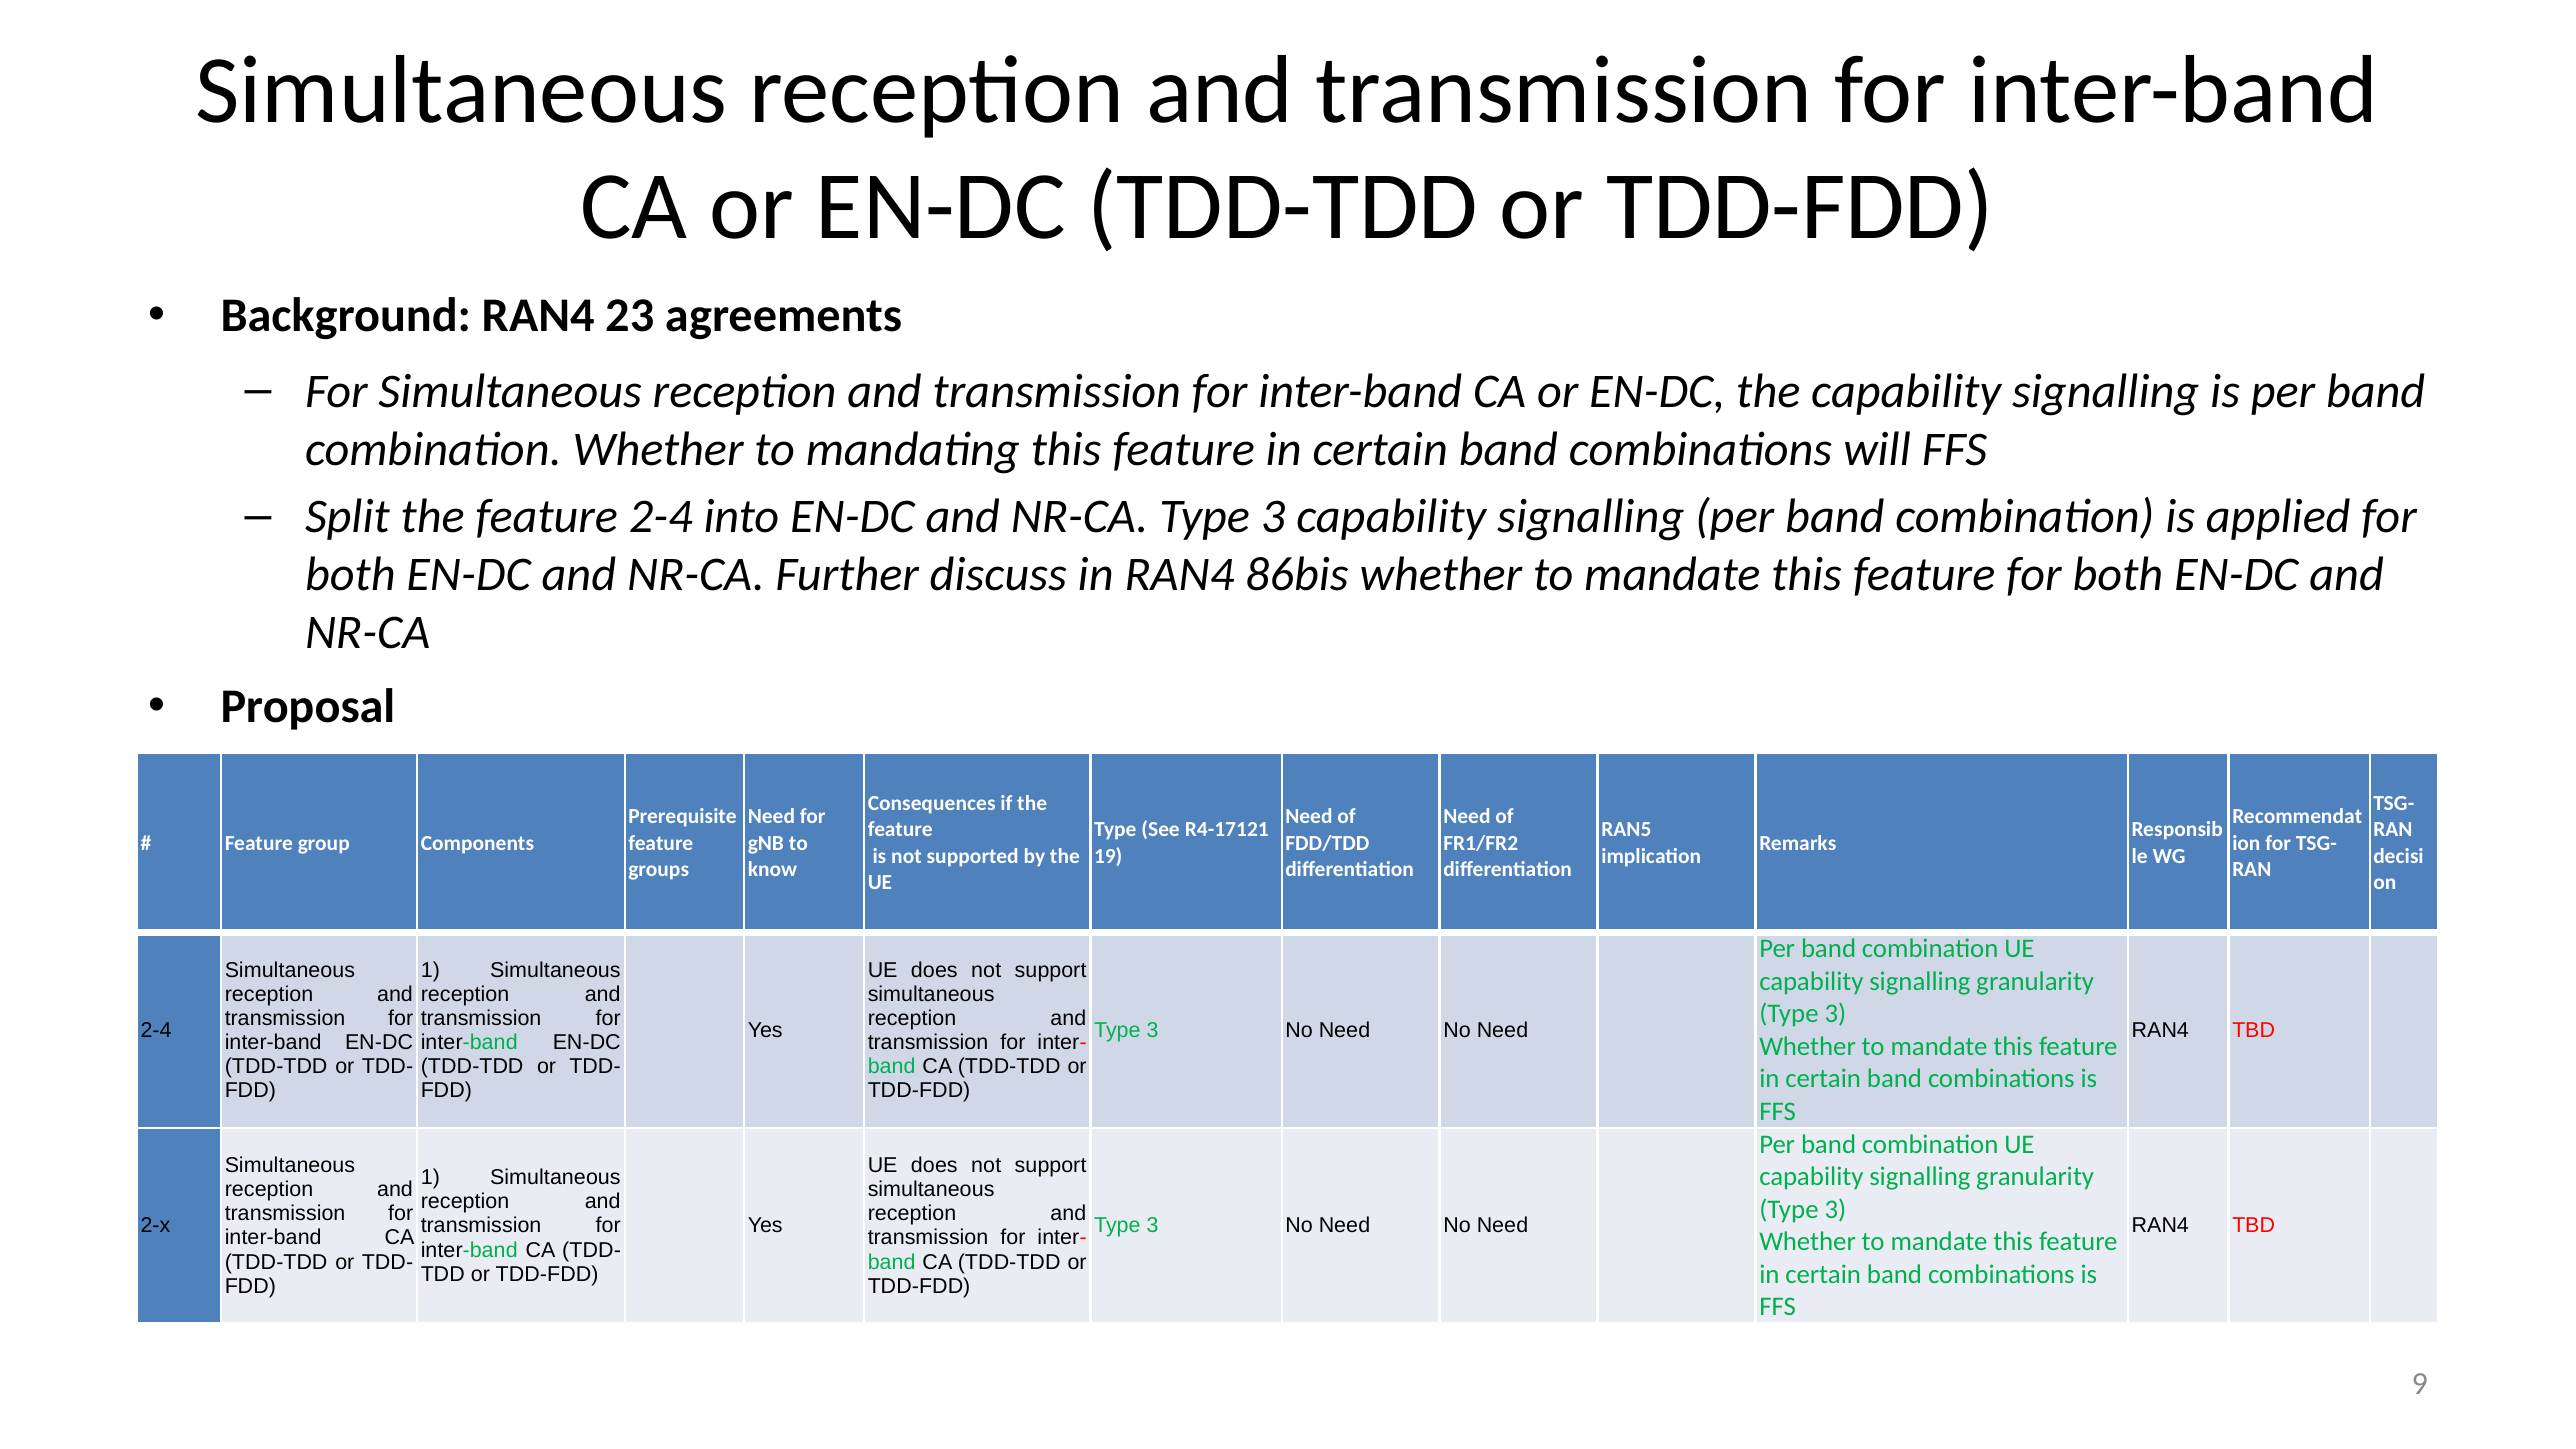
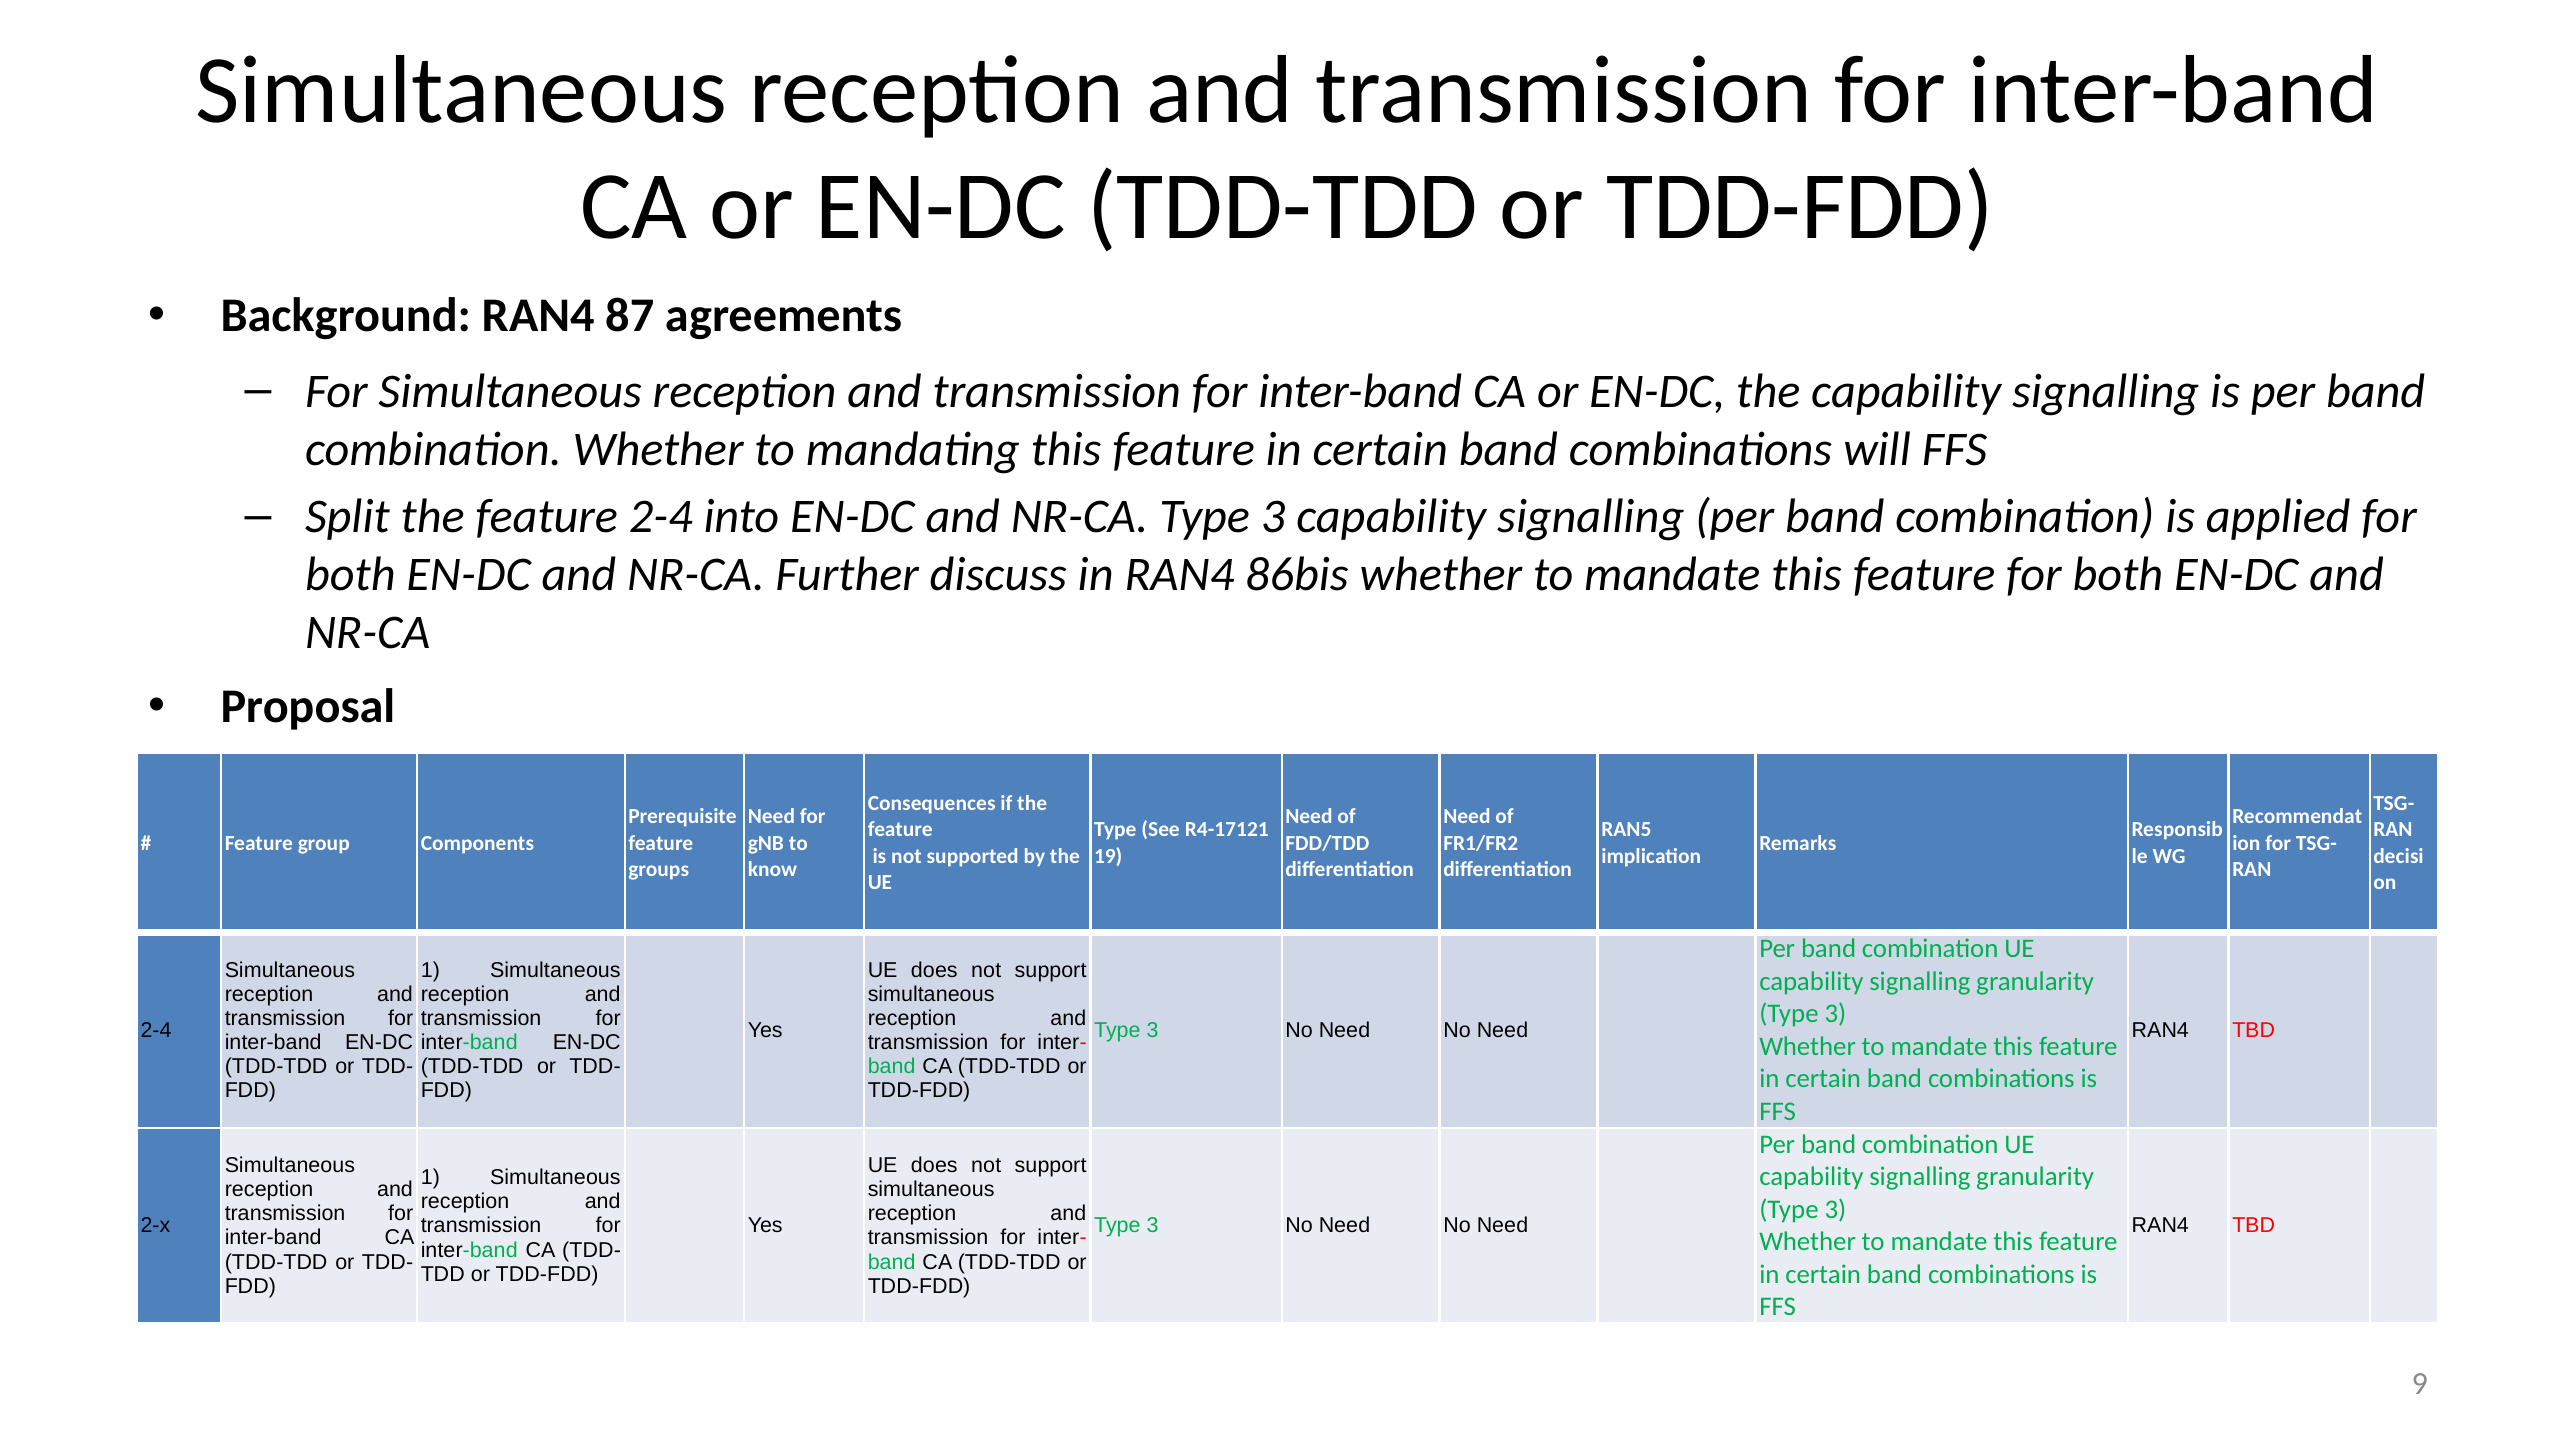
23: 23 -> 87 (630, 316)
